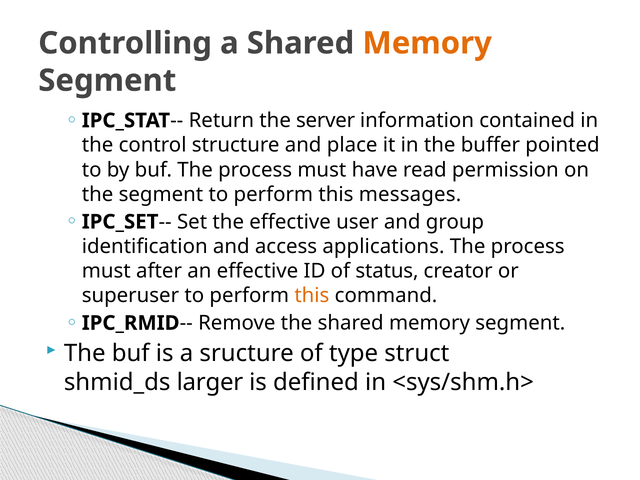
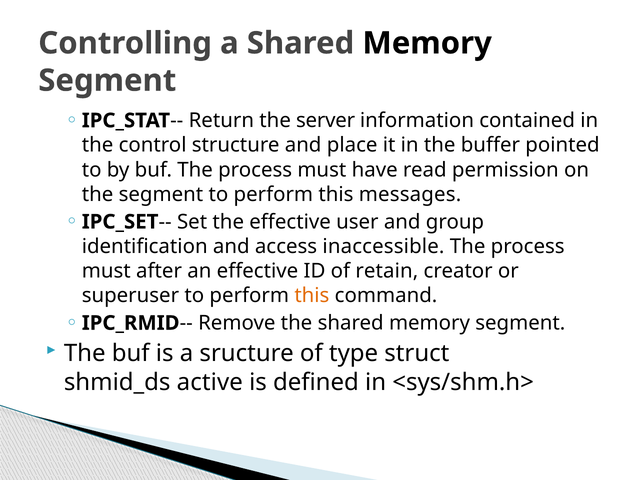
Memory colour: orange -> black (427, 43)
applications: applications -> inaccessible (383, 246)
status: status -> retain (387, 271)
larger: larger -> active (210, 382)
